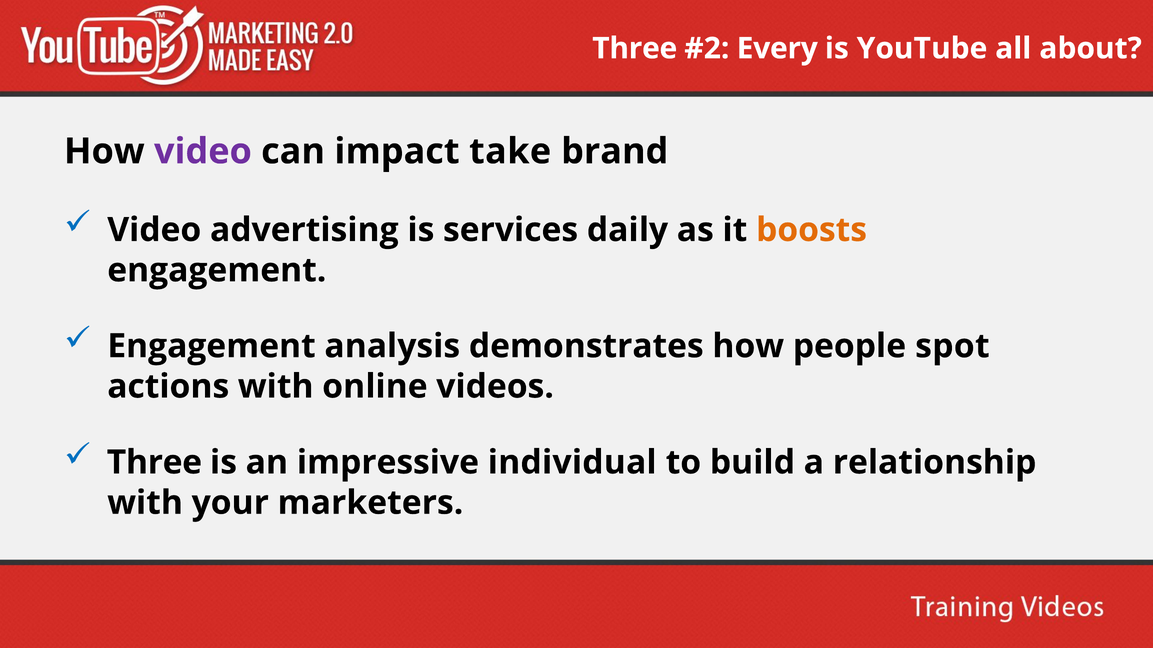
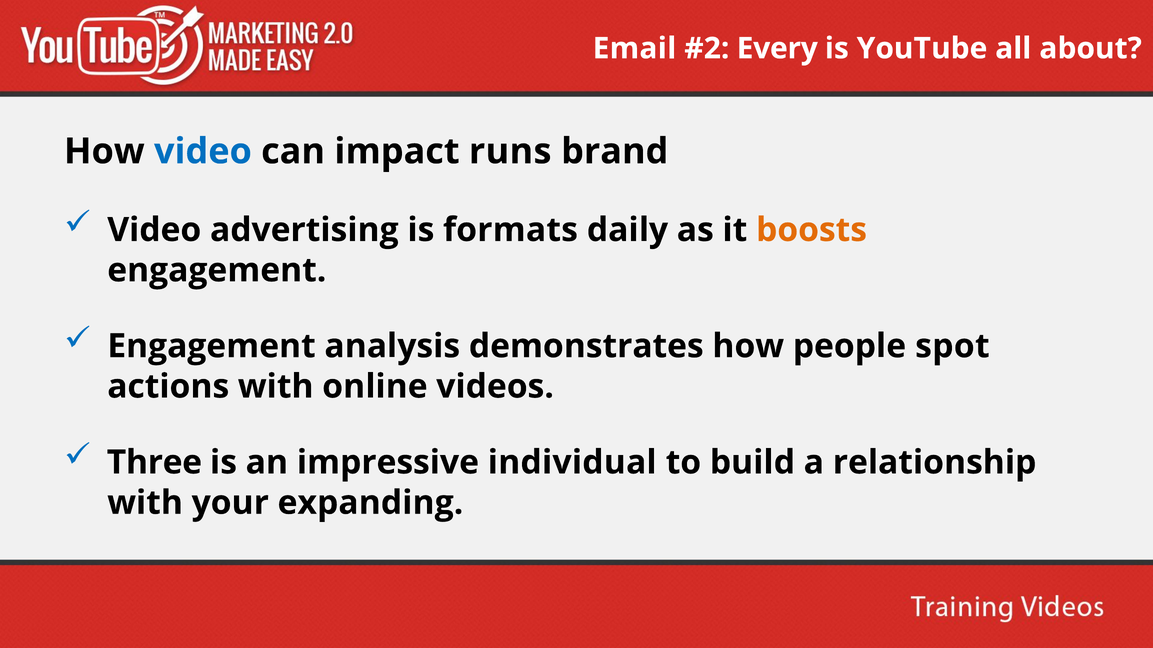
Three: Three -> Email (634, 48)
video colour: purple -> blue (203, 152)
take: take -> runs (510, 152)
services: services -> formats (510, 230)
marketers: marketers -> expanding (370, 503)
